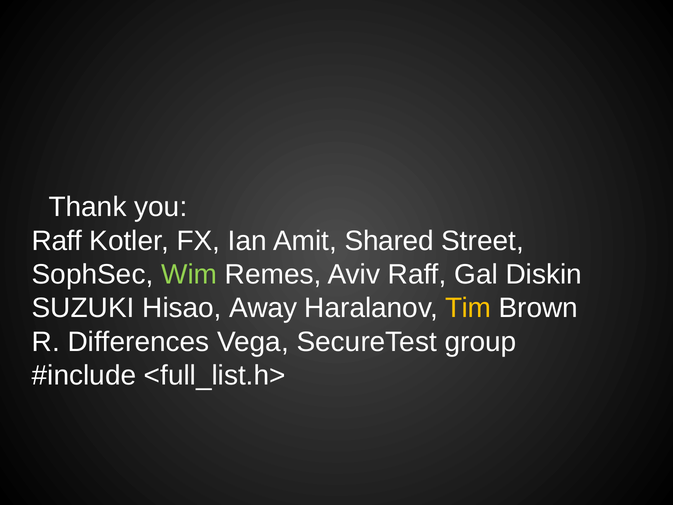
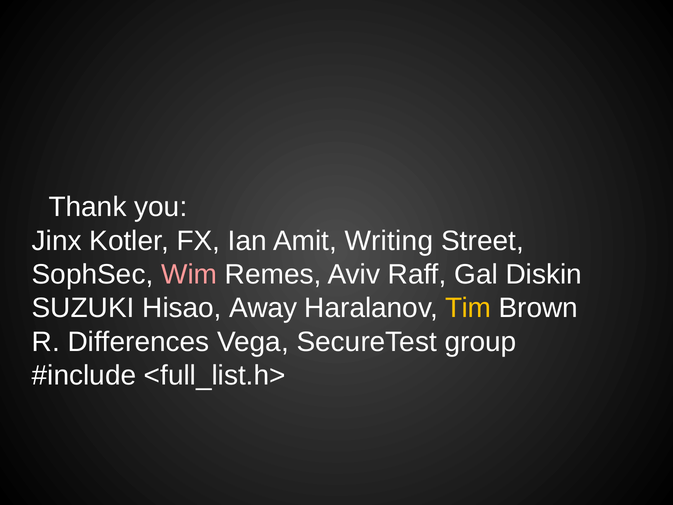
Raff: Raff -> Jinx (57, 241)
Shared: Shared -> Writing (389, 241)
Wim colour: light green -> pink (189, 274)
